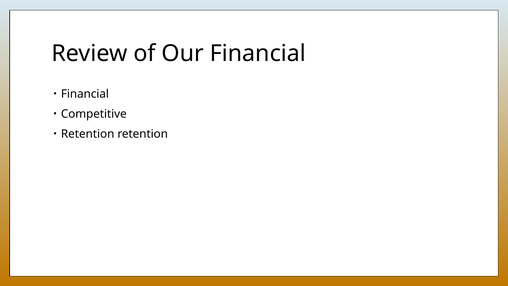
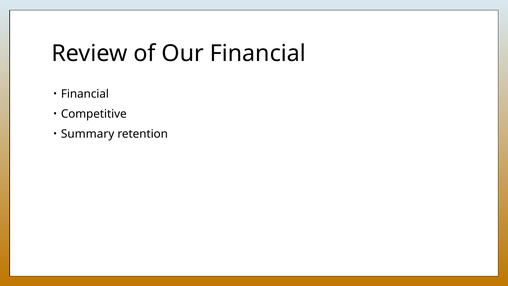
Retention: Retention -> Summary (88, 134)
